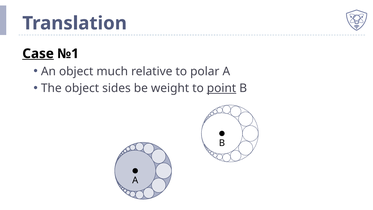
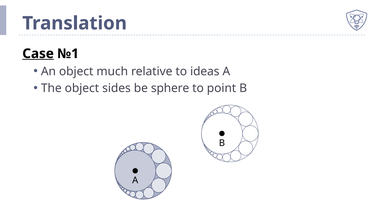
polar: polar -> ideas (205, 71)
weight: weight -> sphere (170, 88)
point underline: present -> none (222, 88)
